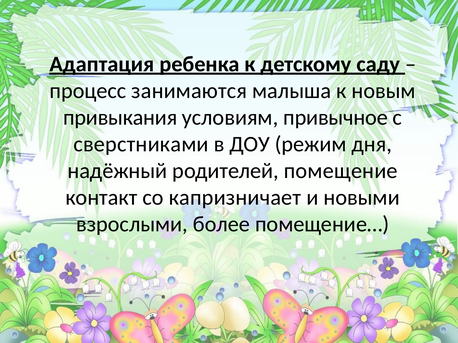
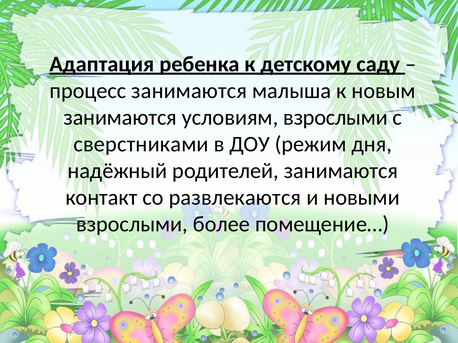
привыкания: привыкания -> занимаются (120, 118)
условиям привычное: привычное -> взрослыми (336, 118)
родителей помещение: помещение -> занимаются (341, 171)
капризничает: капризничает -> развлекаются (235, 198)
